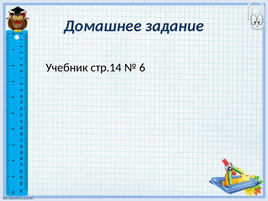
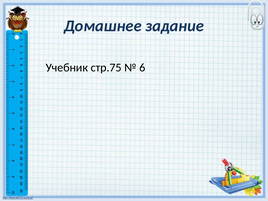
стр.14: стр.14 -> стр.75 (106, 68)
